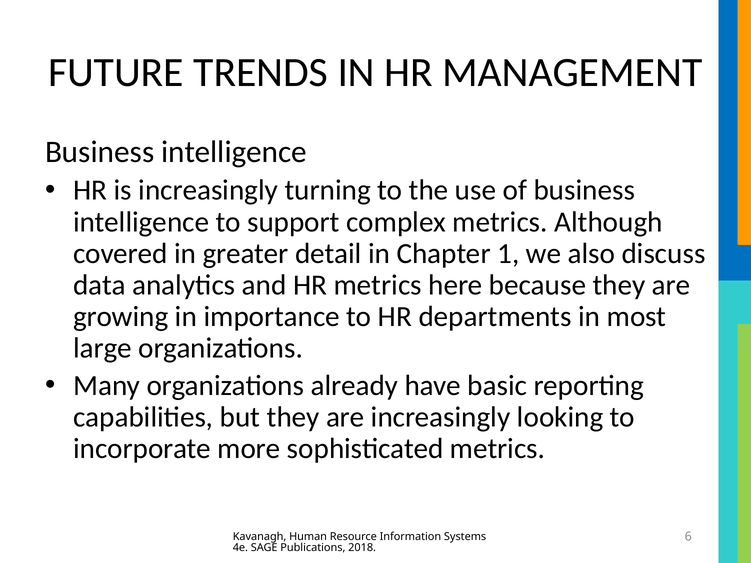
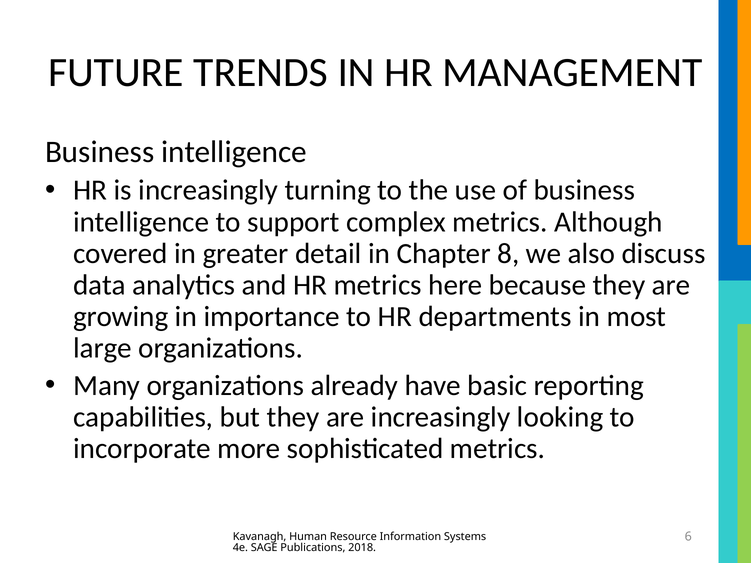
1: 1 -> 8 (508, 254)
